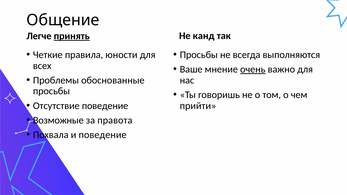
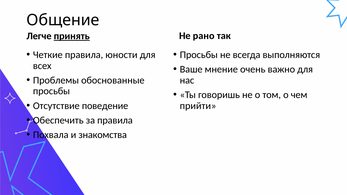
канд: канд -> рано (204, 36)
очень underline: present -> none (253, 69)
Возможные: Возможные -> Обеспечить (58, 120)
за правота: правота -> правила (115, 120)
и поведение: поведение -> знакомства (103, 135)
